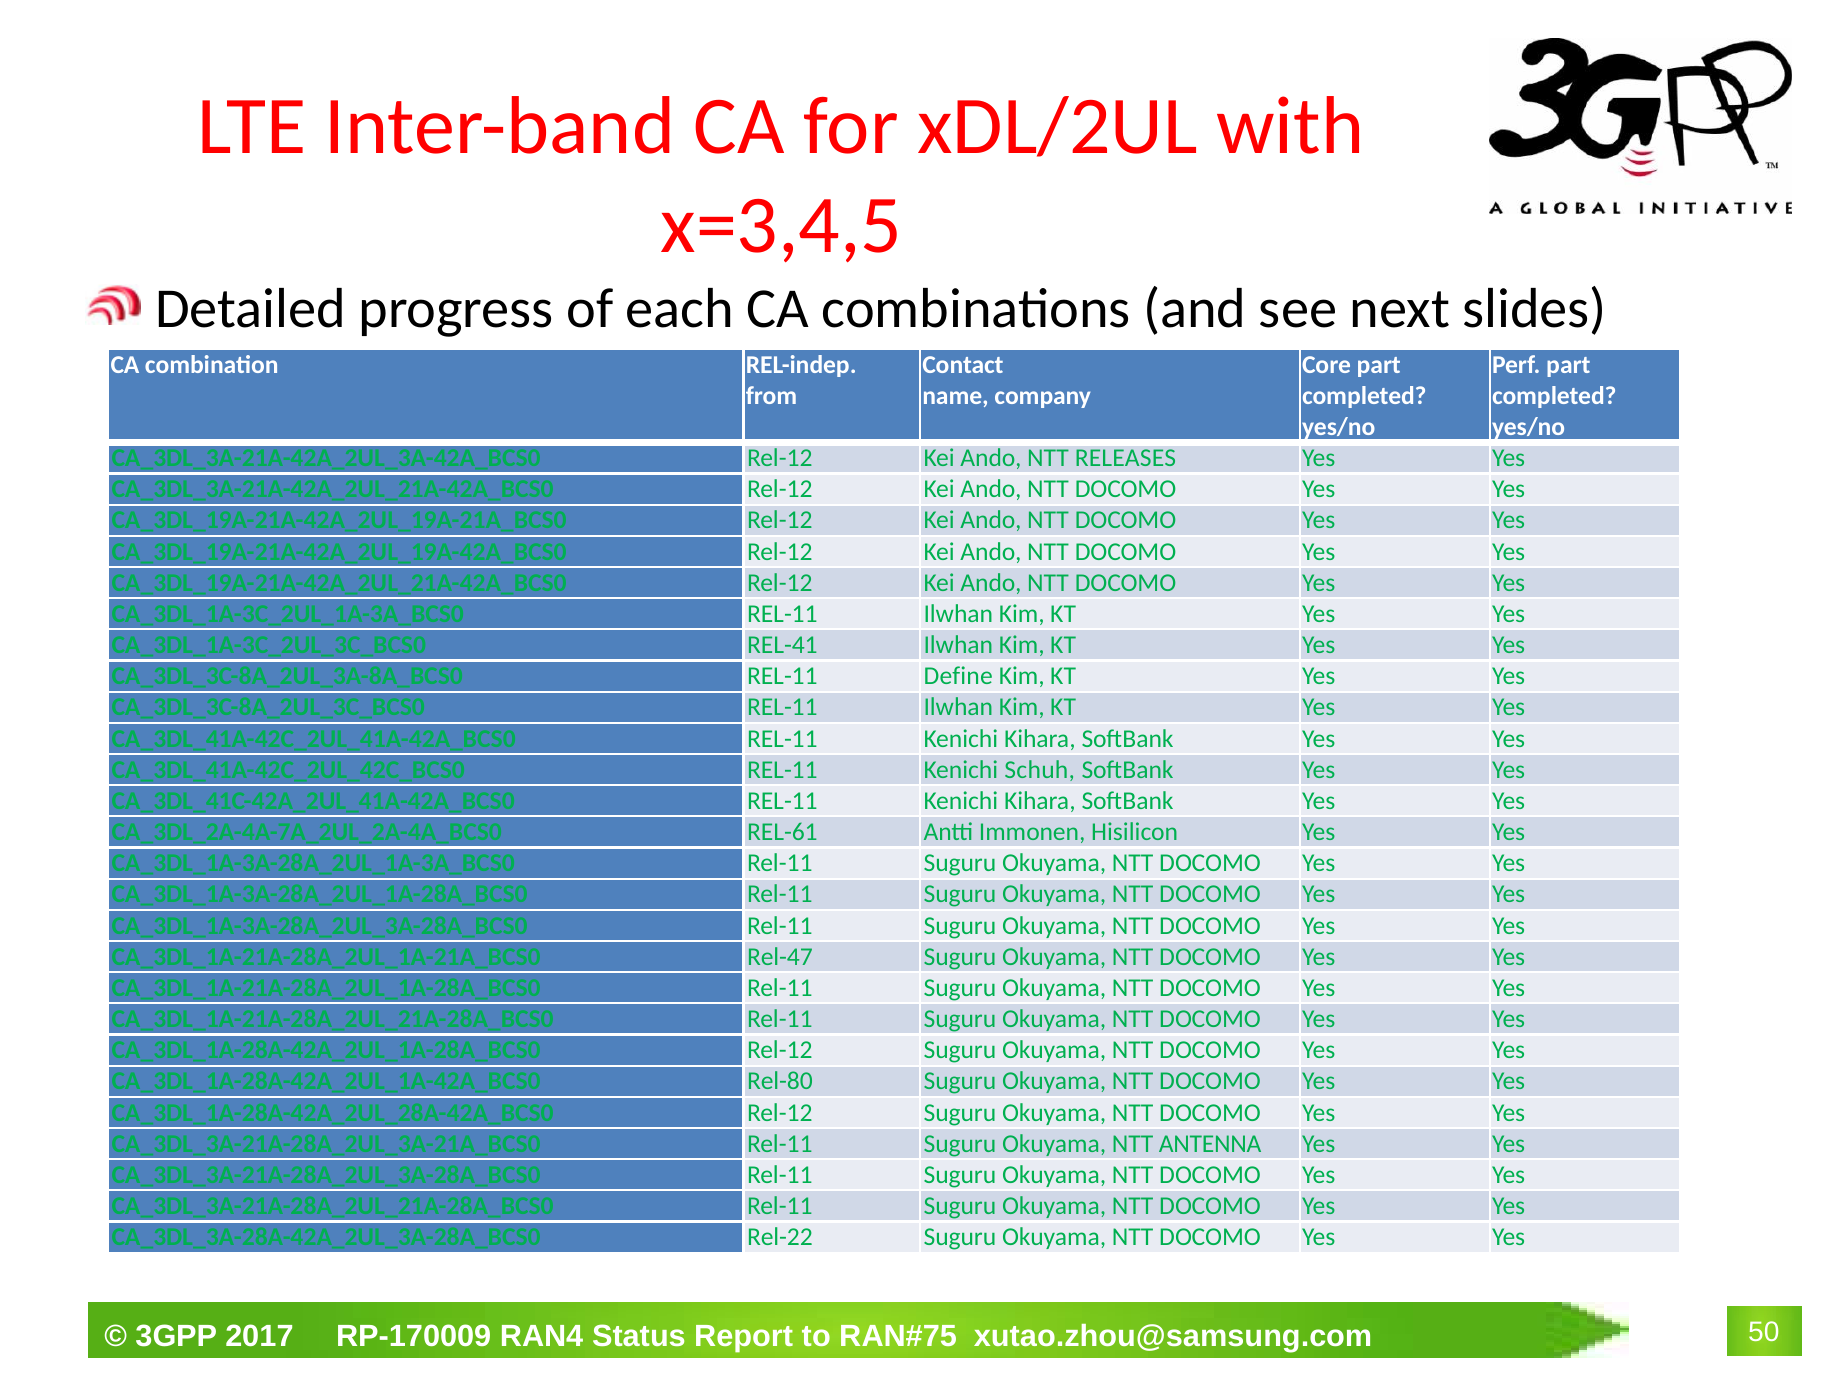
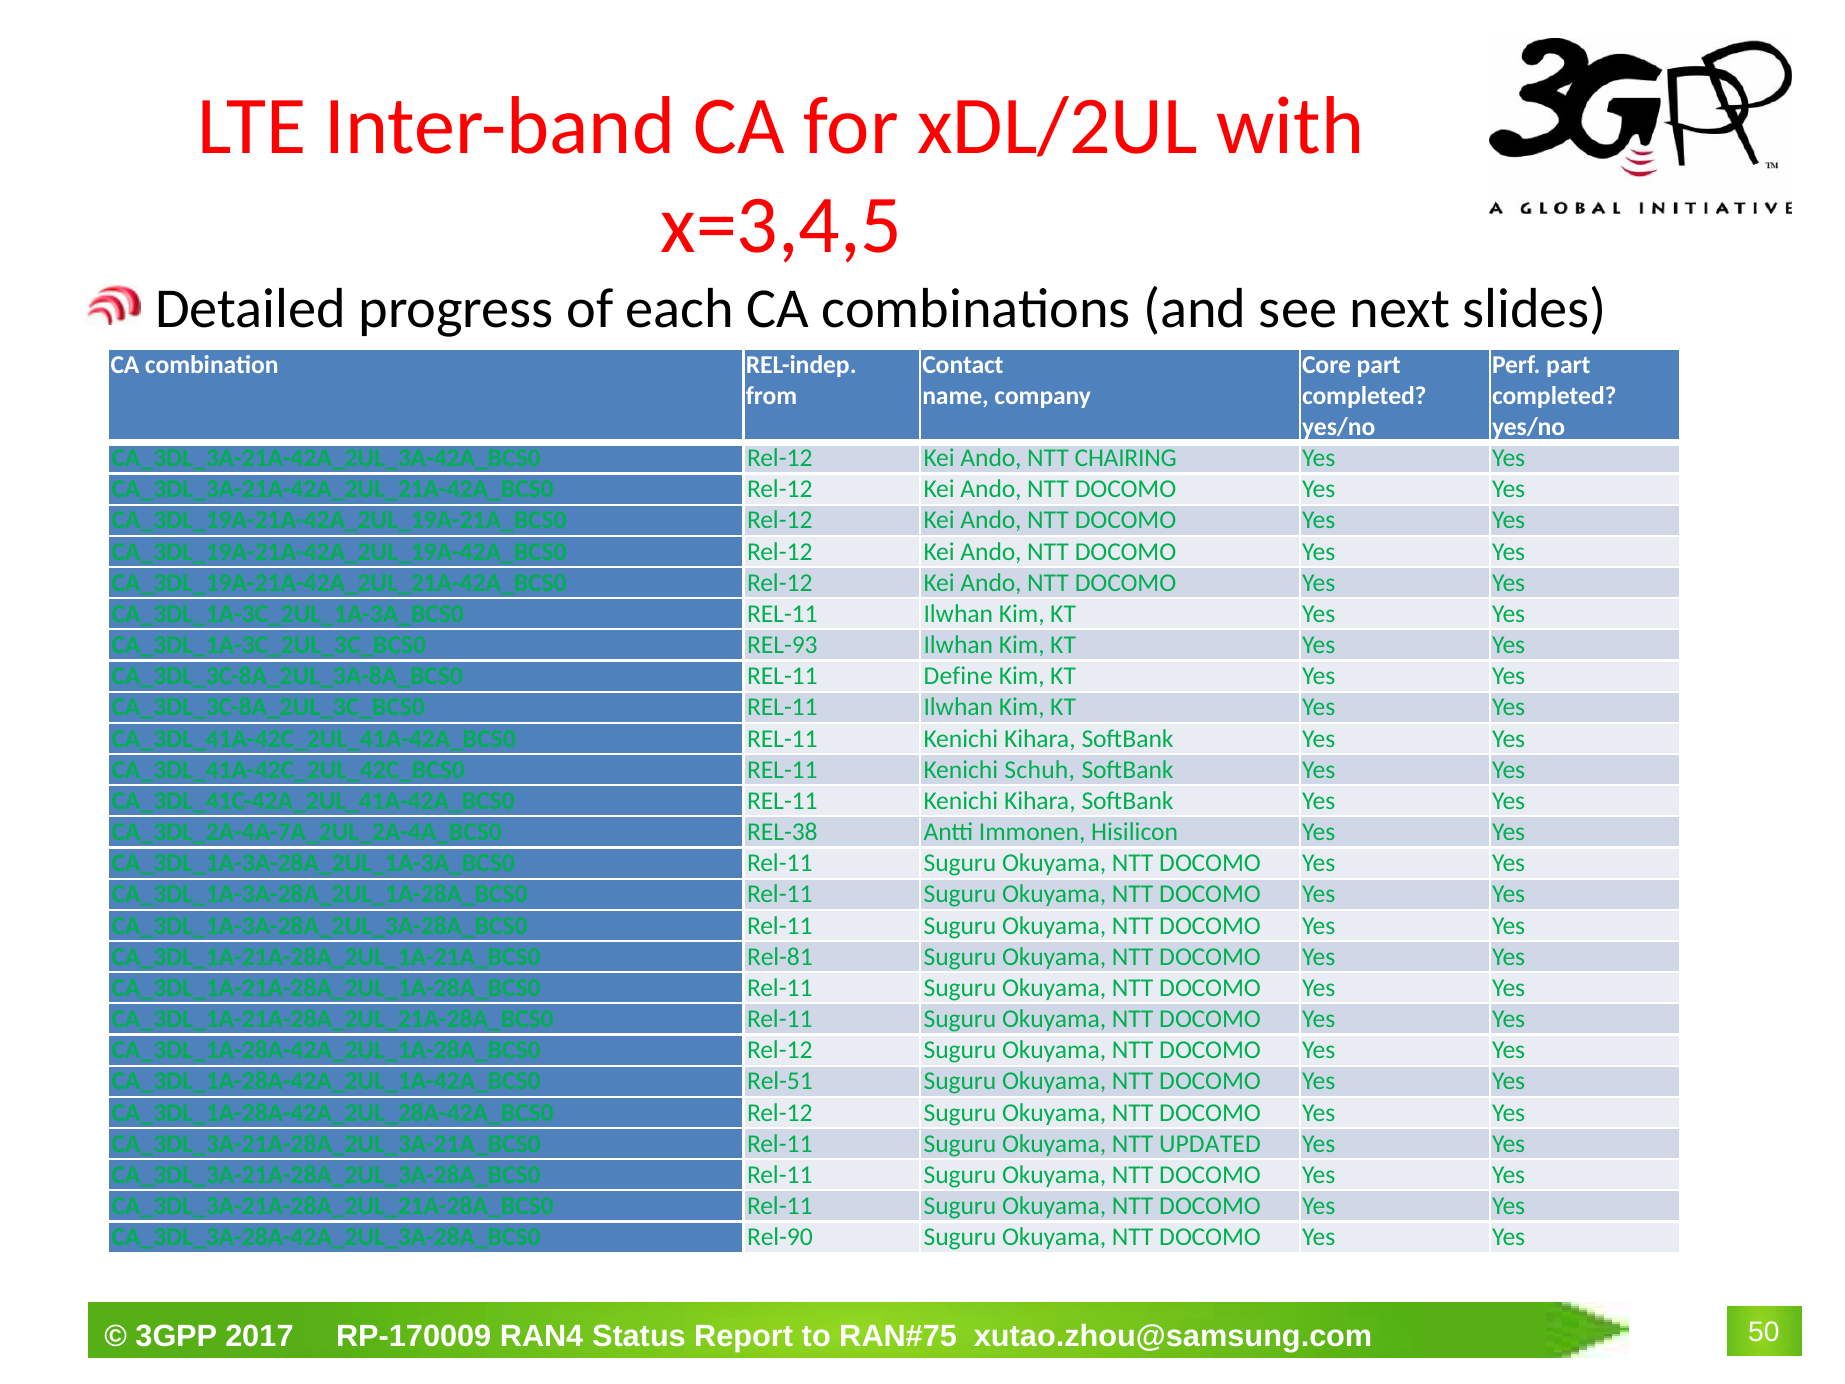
RELEASES: RELEASES -> CHAIRING (1126, 458)
REL-41: REL-41 -> REL-93 (782, 645)
REL-61: REL-61 -> REL-38 (782, 832)
Rel-47: Rel-47 -> Rel-81 (780, 957)
Rel-80: Rel-80 -> Rel-51 (780, 1081)
ANTENNA: ANTENNA -> UPDATED (1210, 1144)
Rel-22: Rel-22 -> Rel-90 (780, 1237)
